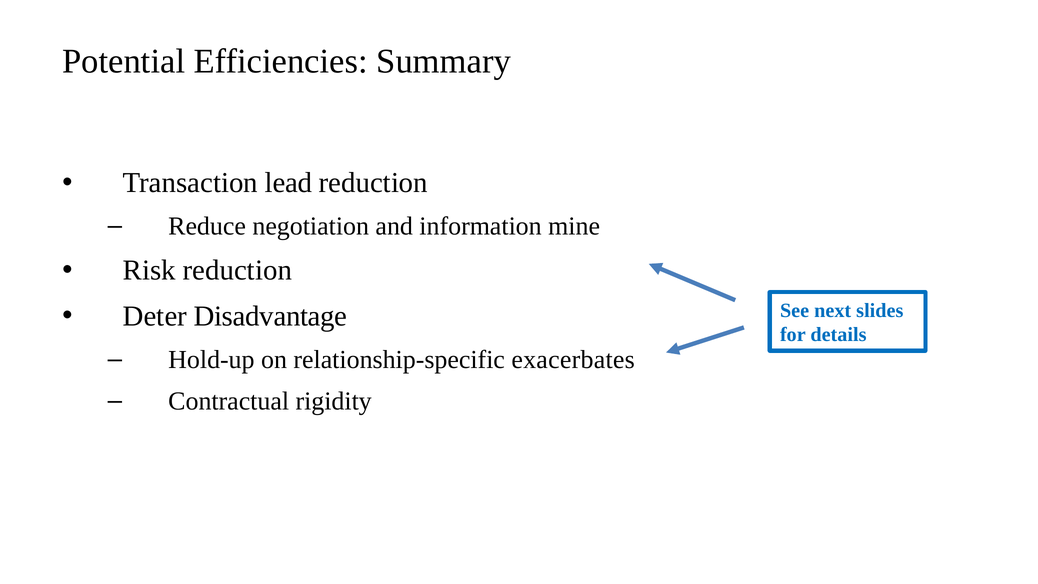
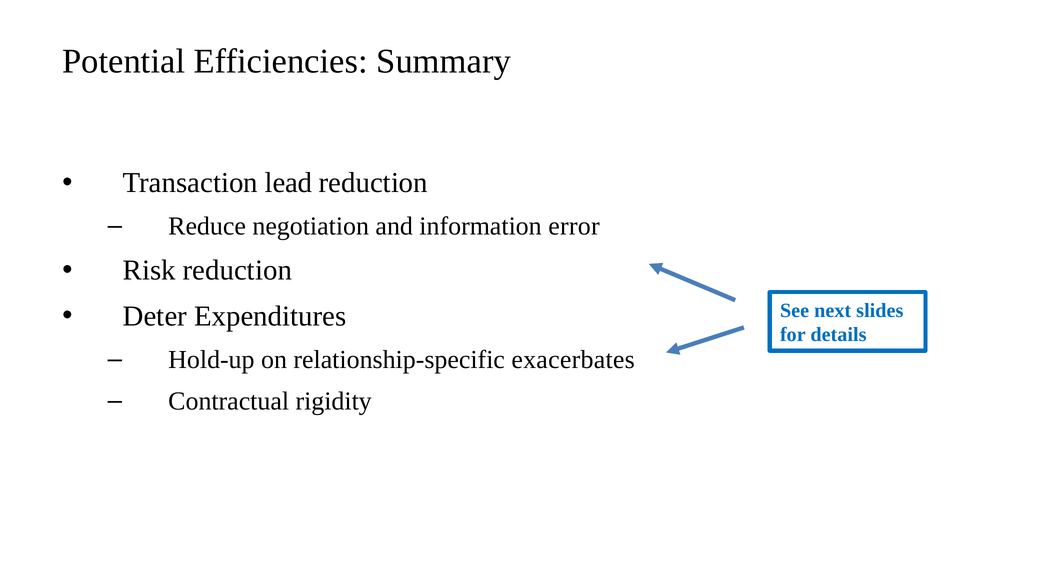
mine: mine -> error (574, 226)
Disadvantage: Disadvantage -> Expenditures (270, 316)
